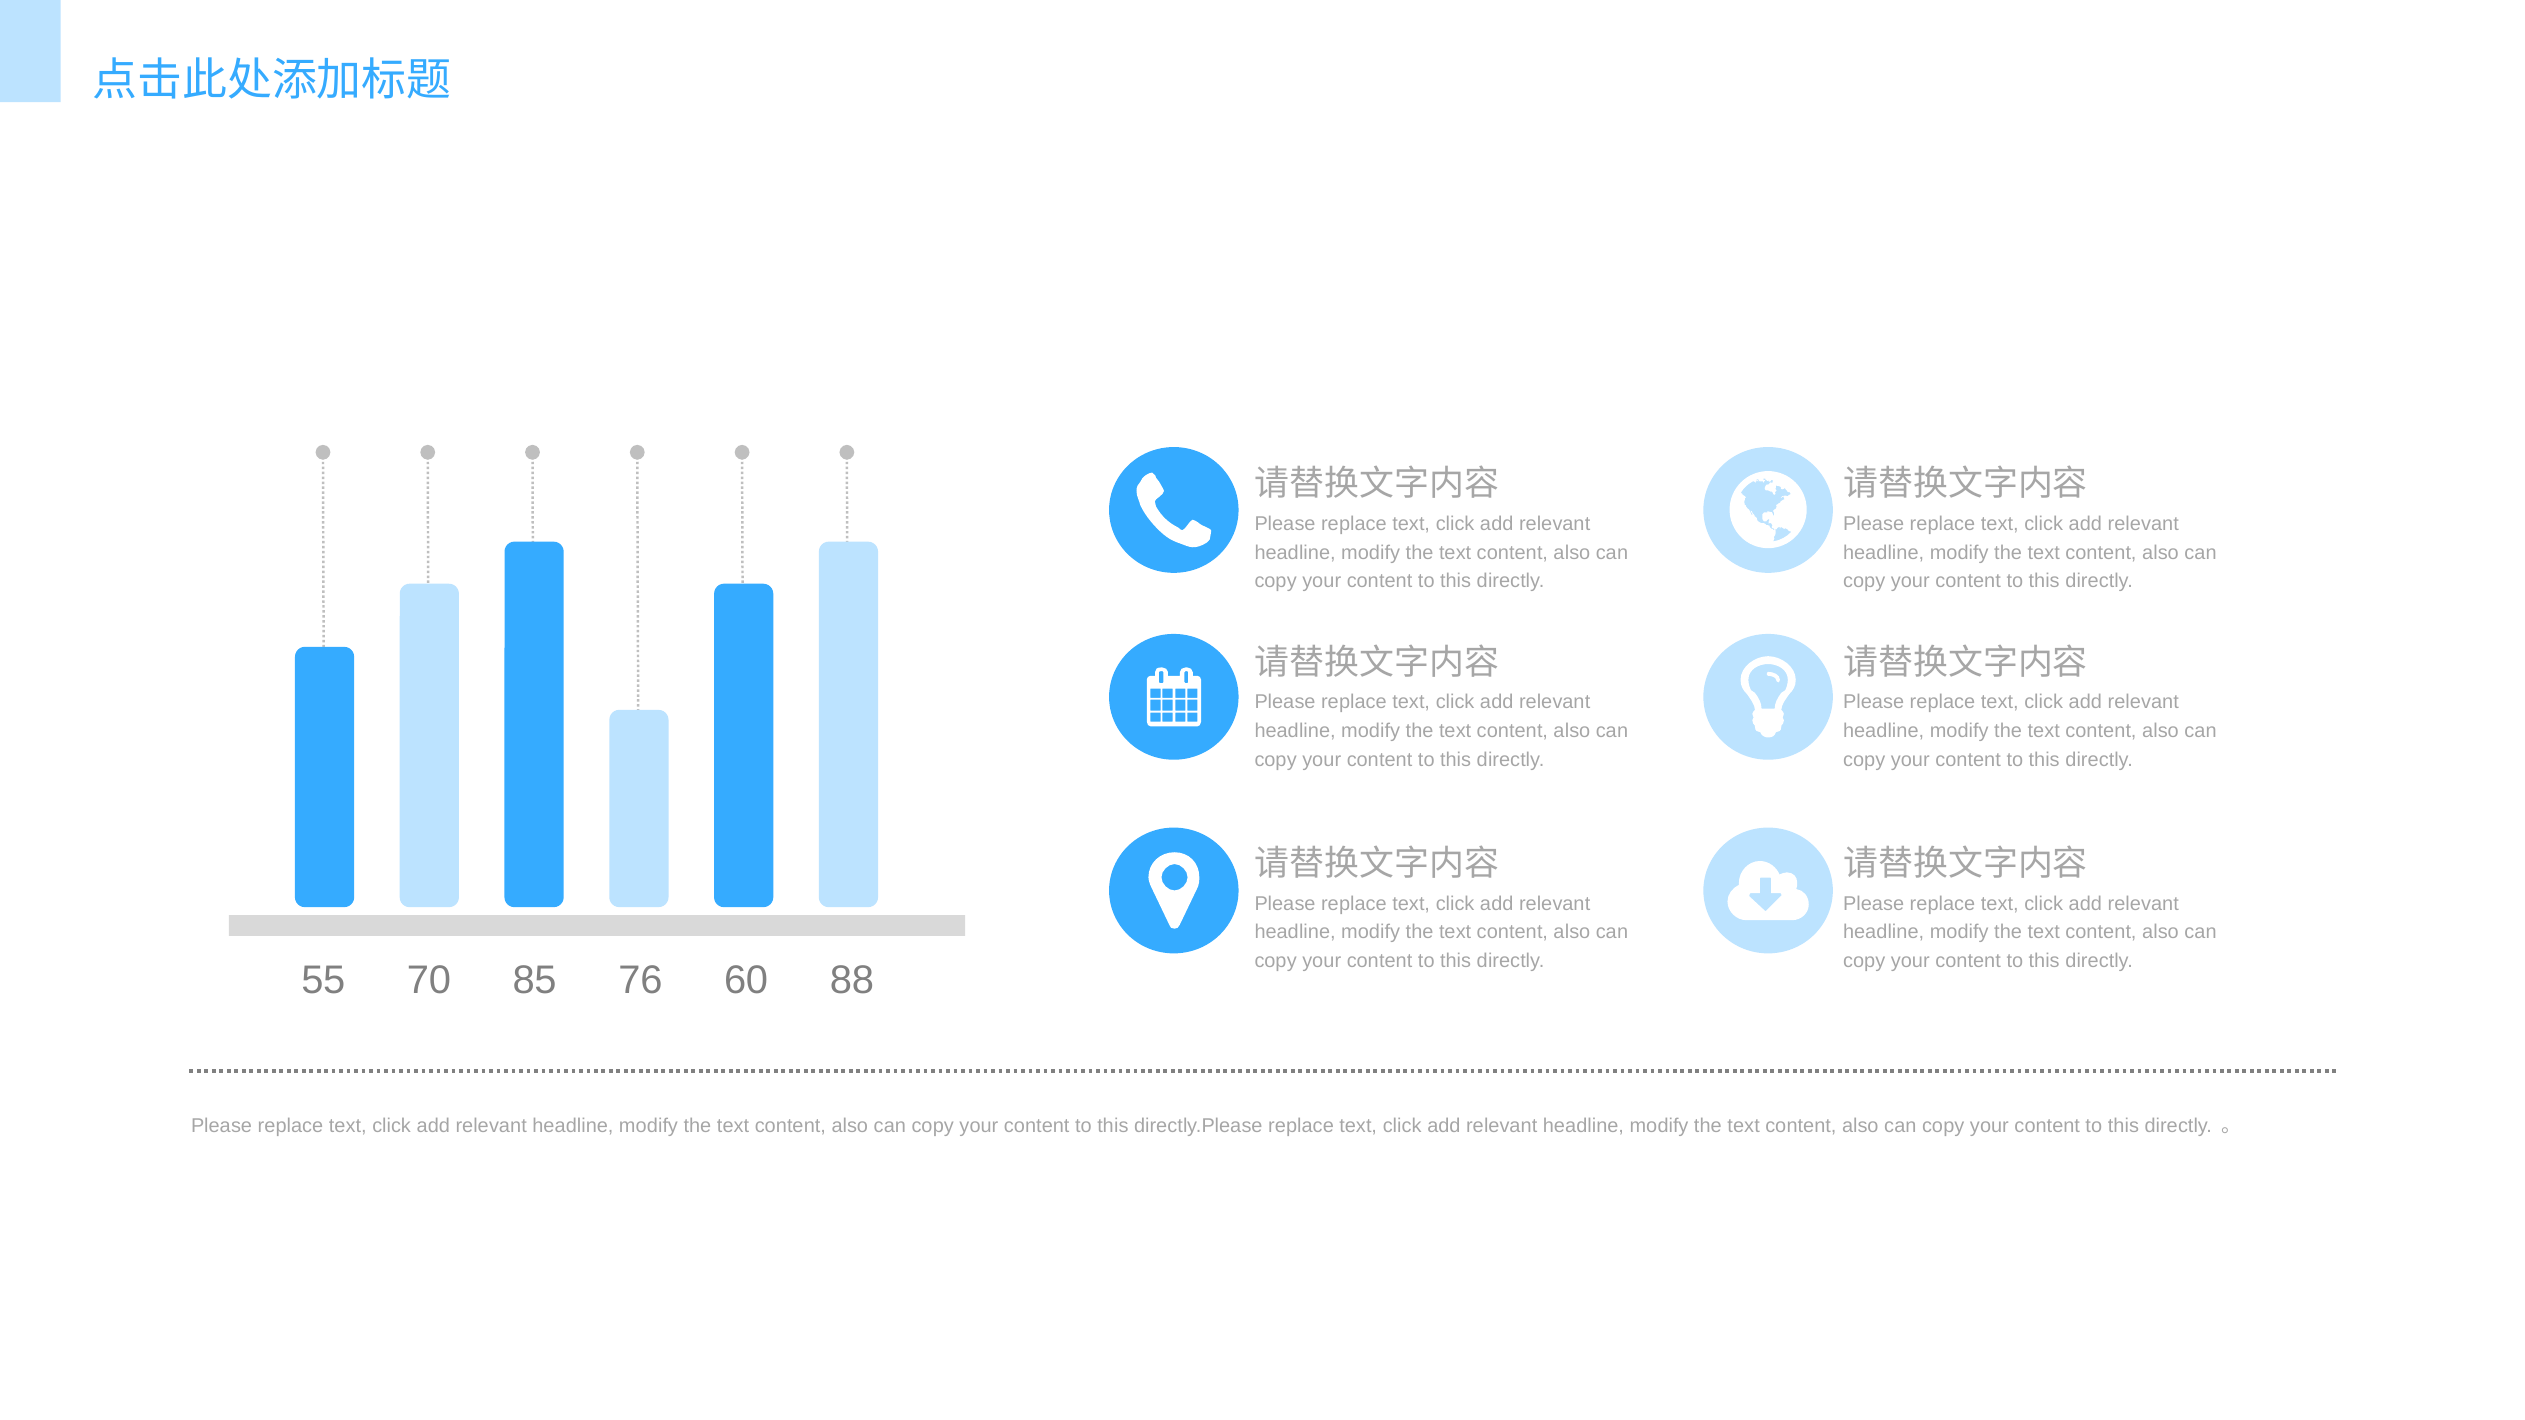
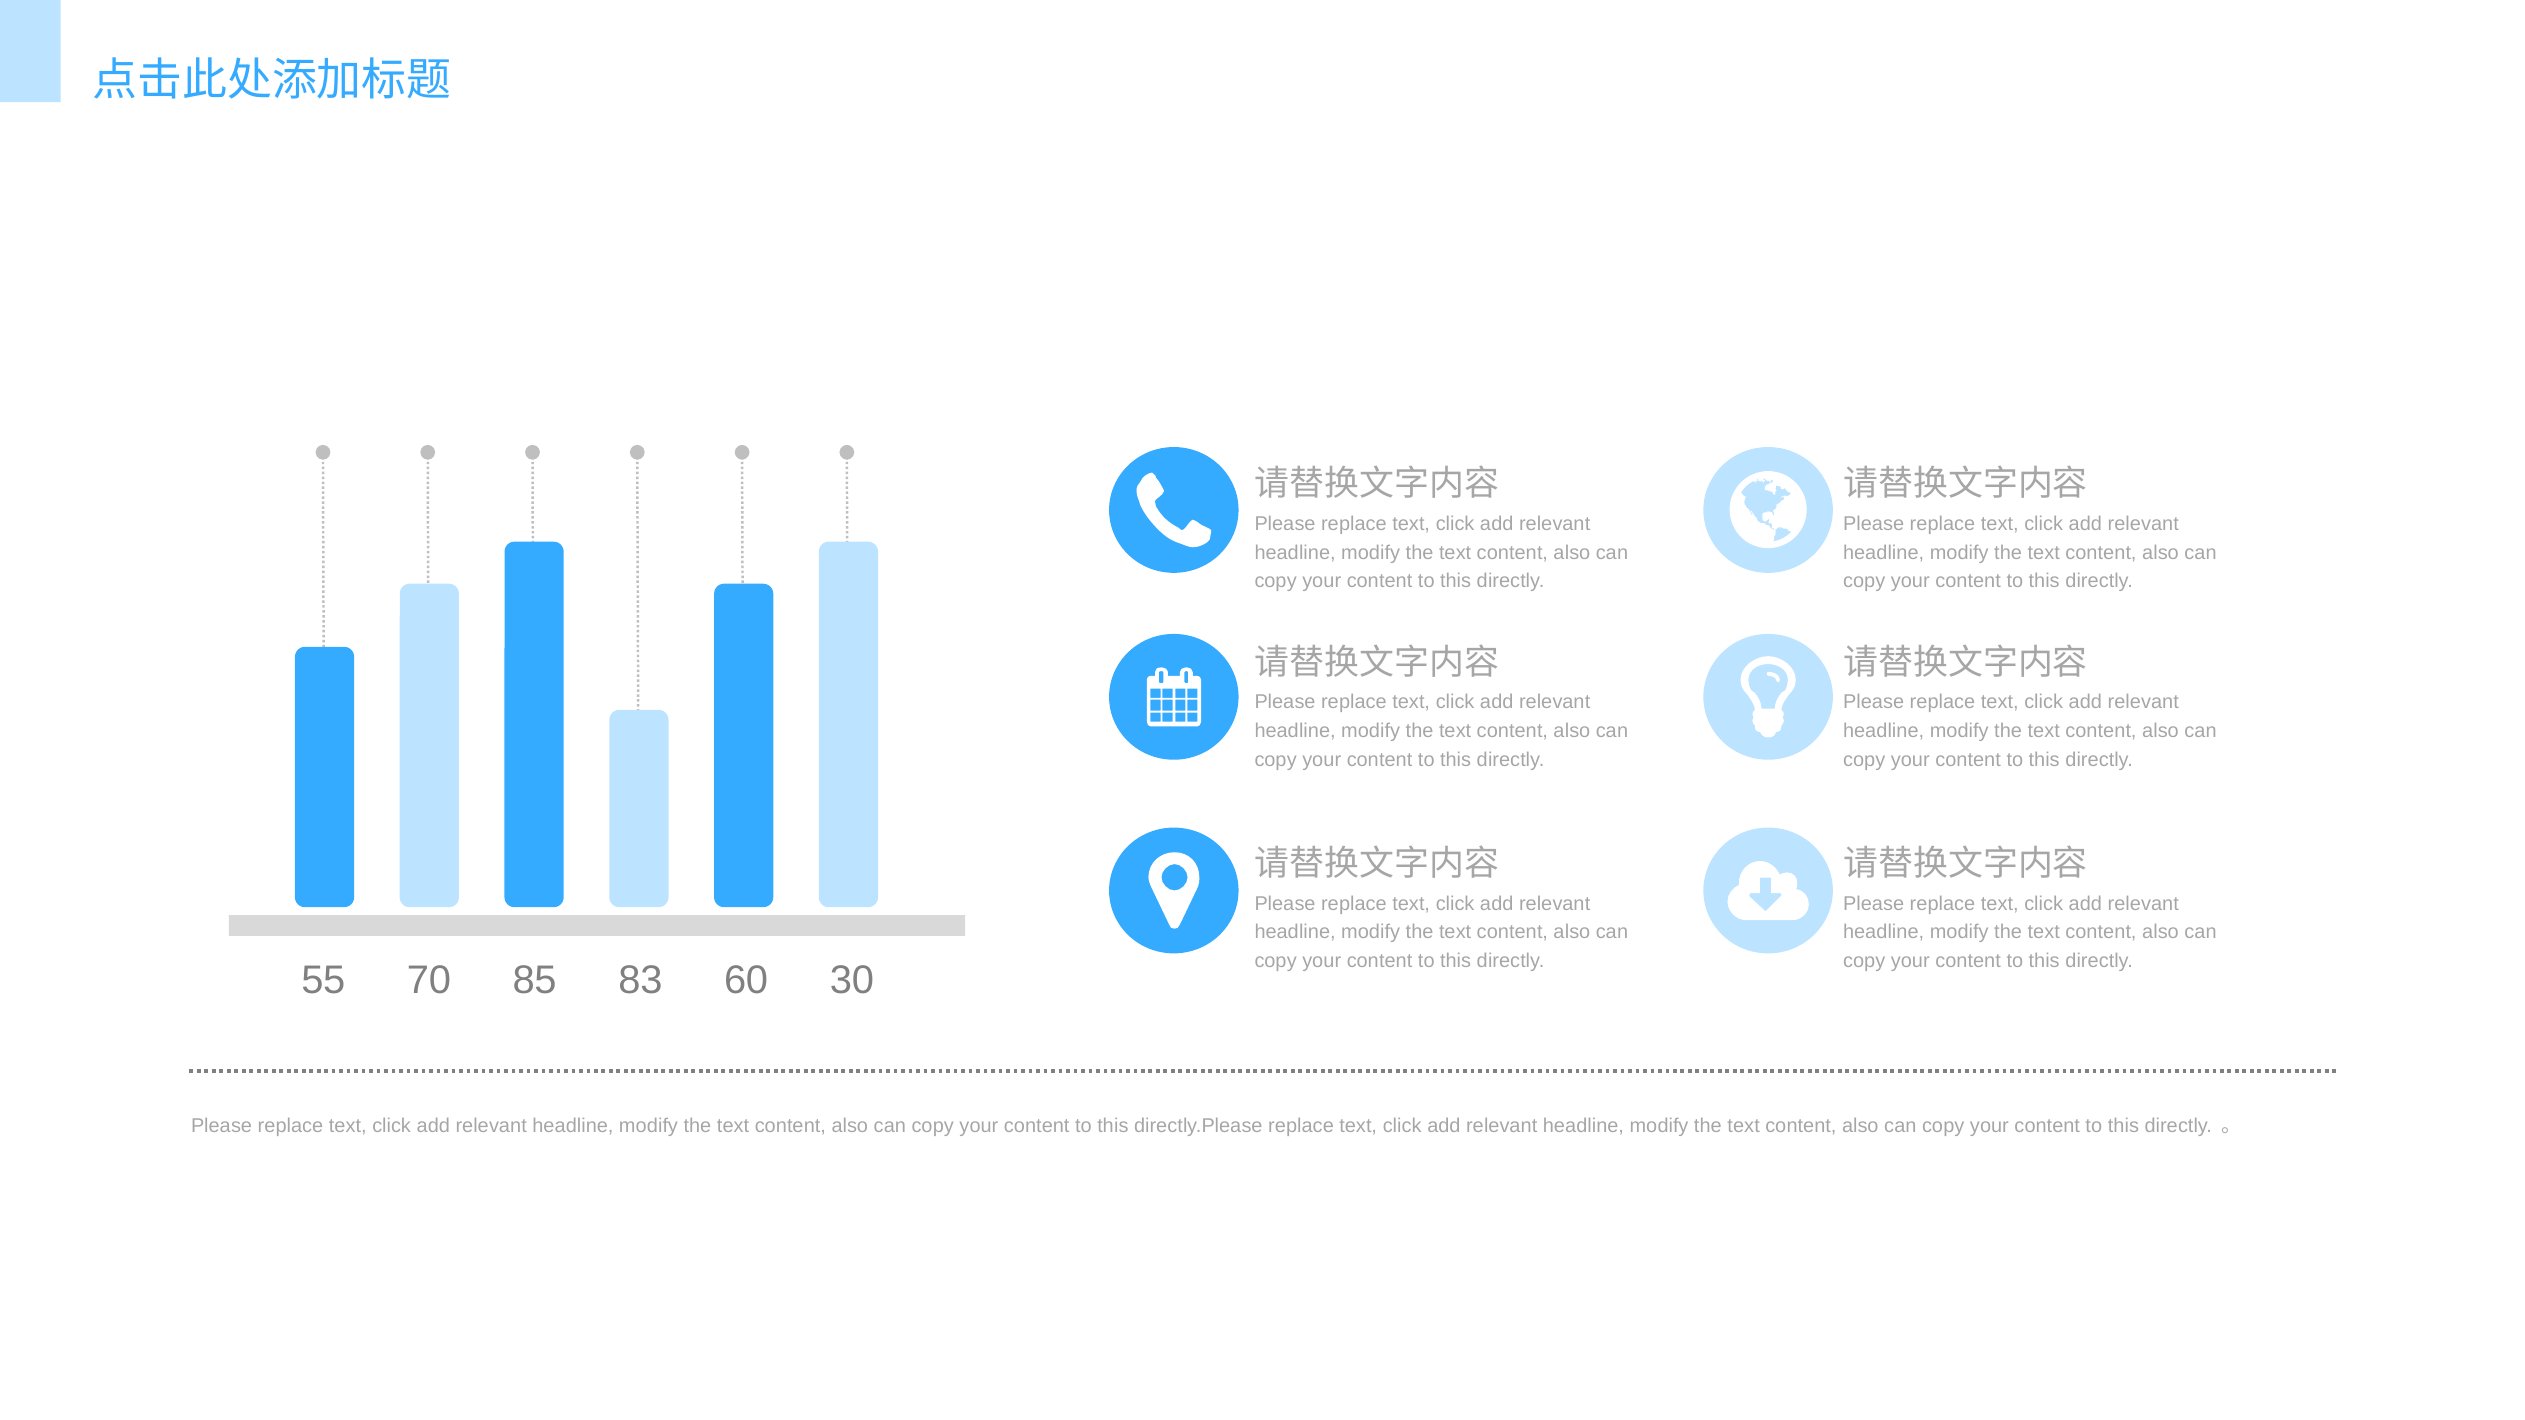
76: 76 -> 83 (640, 981)
88: 88 -> 30 (852, 981)
